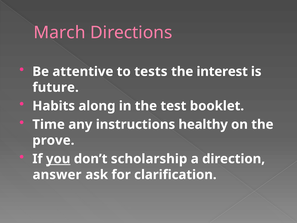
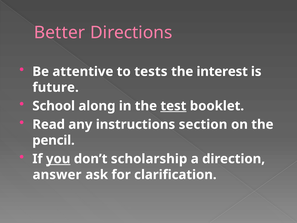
March: March -> Better (59, 33)
Habits: Habits -> School (54, 106)
test underline: none -> present (173, 106)
Time: Time -> Read (49, 124)
healthy: healthy -> section (203, 124)
prove: prove -> pencil (53, 140)
